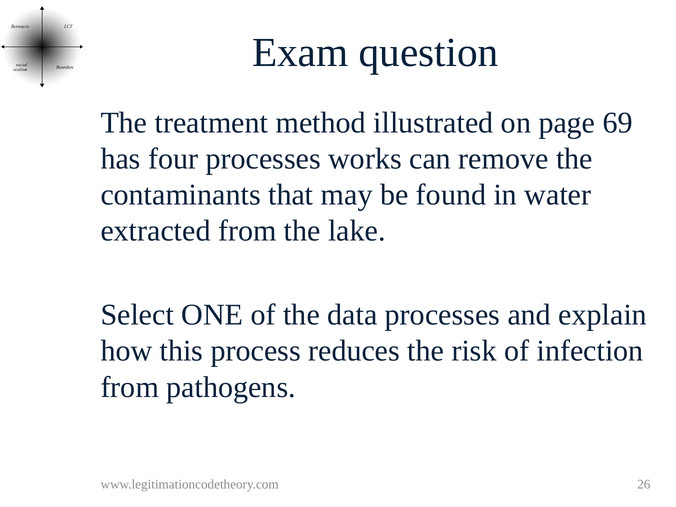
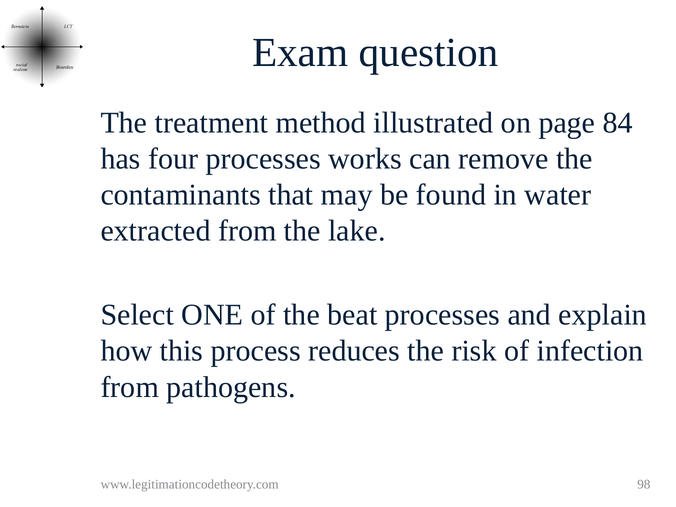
69: 69 -> 84 (618, 123)
data: data -> beat (352, 315)
26: 26 -> 98 (644, 484)
